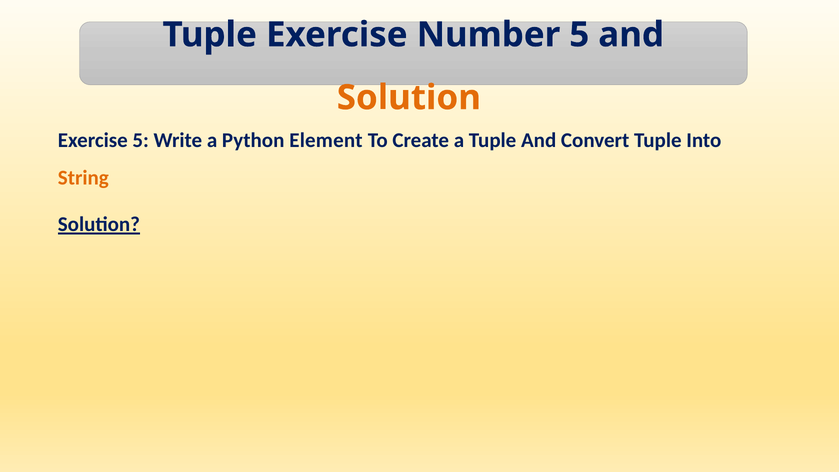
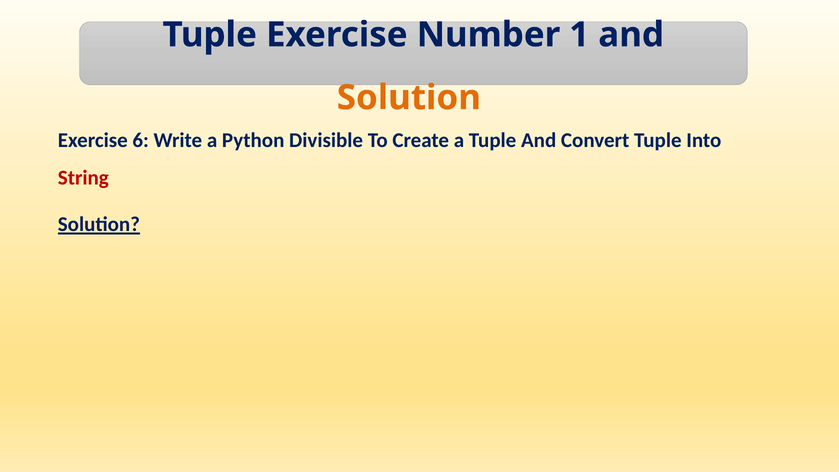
Number 5: 5 -> 1 (579, 35)
Exercise 5: 5 -> 6 (141, 140)
Element: Element -> Divisible (326, 140)
String colour: orange -> red (83, 178)
